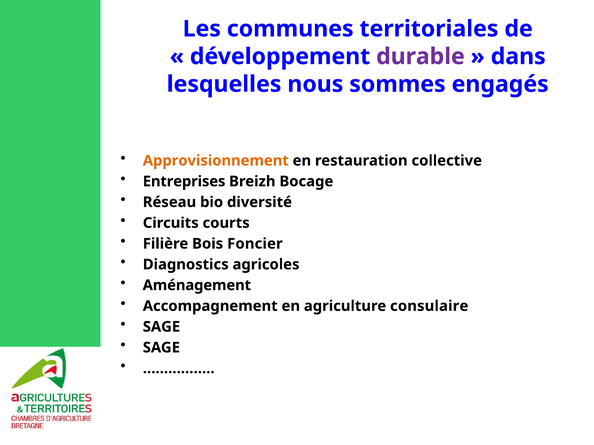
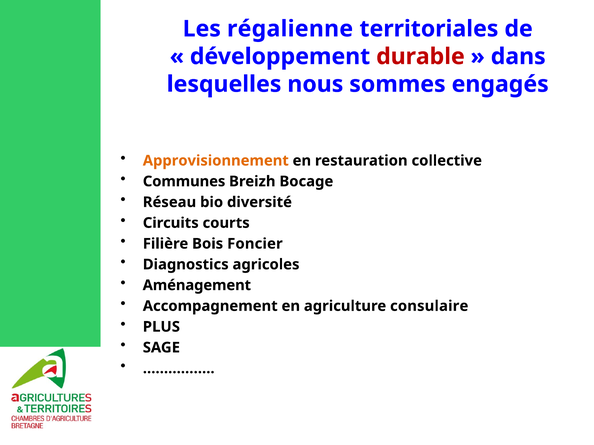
communes: communes -> régalienne (290, 29)
durable colour: purple -> red (420, 57)
Entreprises: Entreprises -> Communes (184, 182)
SAGE: SAGE -> PLUS (161, 327)
